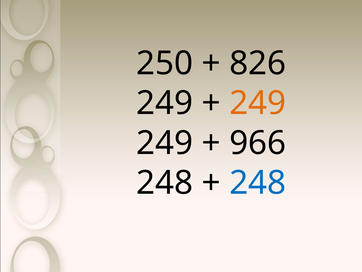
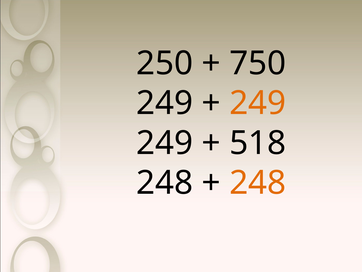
826: 826 -> 750 (258, 63)
966: 966 -> 518 (258, 143)
248 colour: blue -> orange (258, 183)
